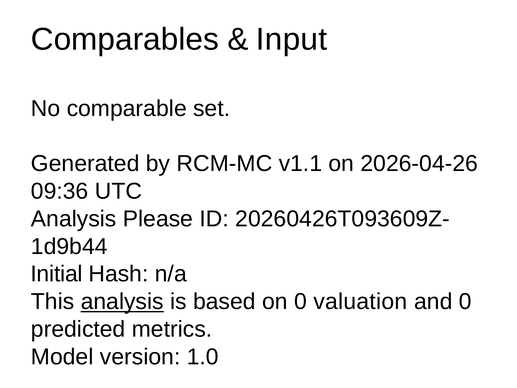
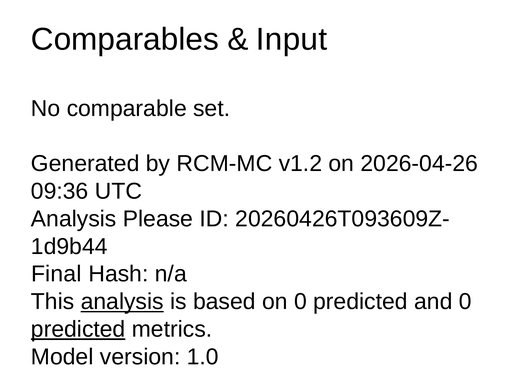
v1.1: v1.1 -> v1.2 (300, 164)
Initial: Initial -> Final (56, 274)
on 0 valuation: valuation -> predicted (360, 301)
predicted underline: none -> present (78, 329)
